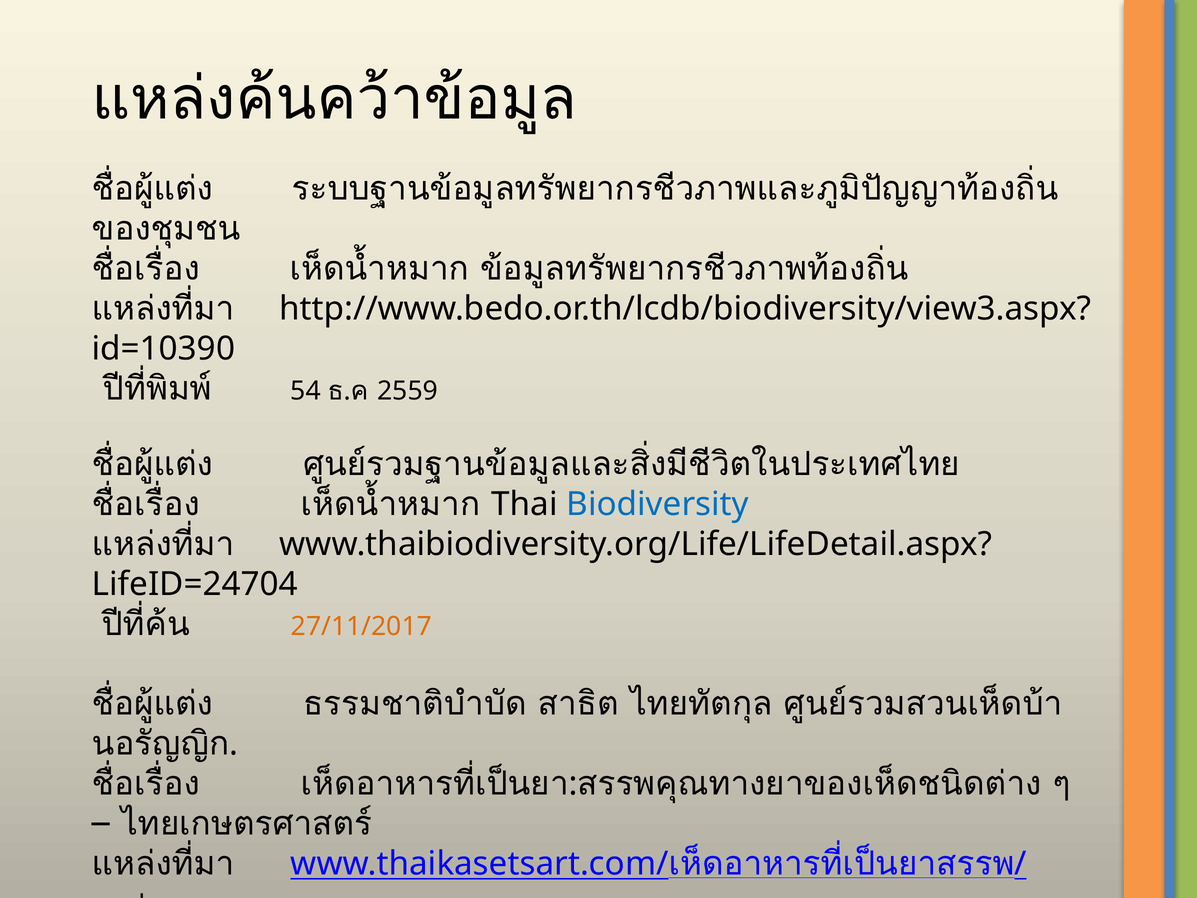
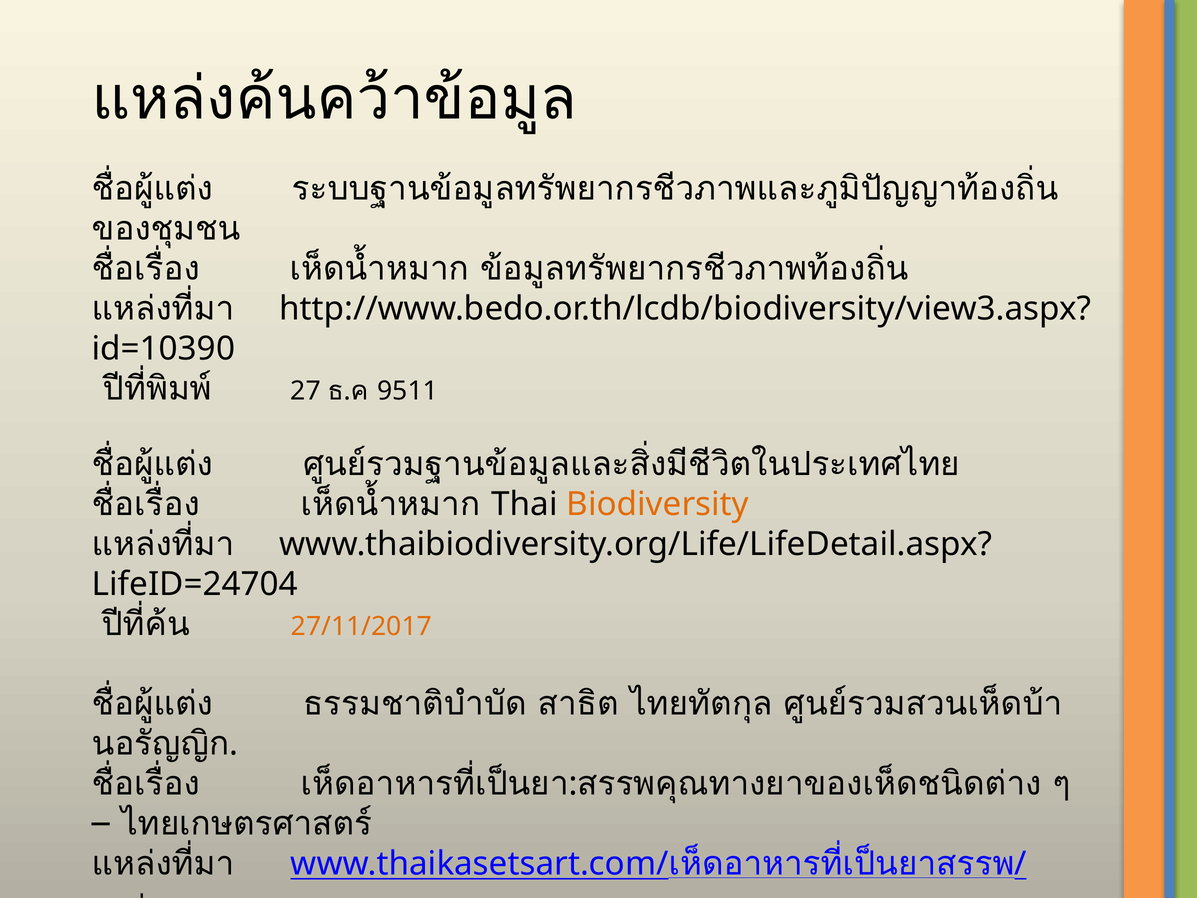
54: 54 -> 27 (306, 391)
2559: 2559 -> 9511 (408, 391)
Biodiversity colour: blue -> orange (658, 504)
